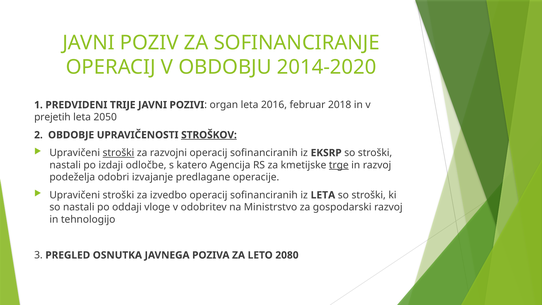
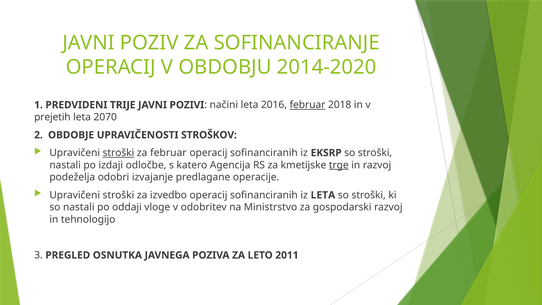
organ: organ -> načini (224, 105)
februar underline: none -> present (308, 105)
2050: 2050 -> 2070 (105, 117)
STROŠKOV underline: present -> none (209, 135)
za razvojni: razvojni -> februar (168, 153)
2080: 2080 -> 2011 (287, 255)
